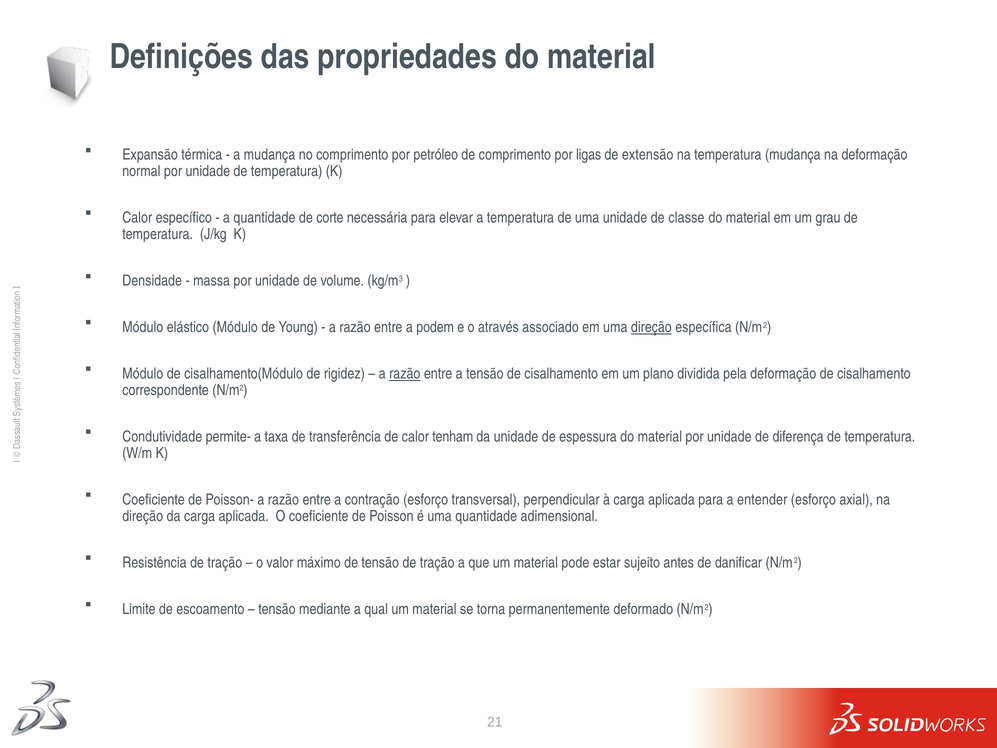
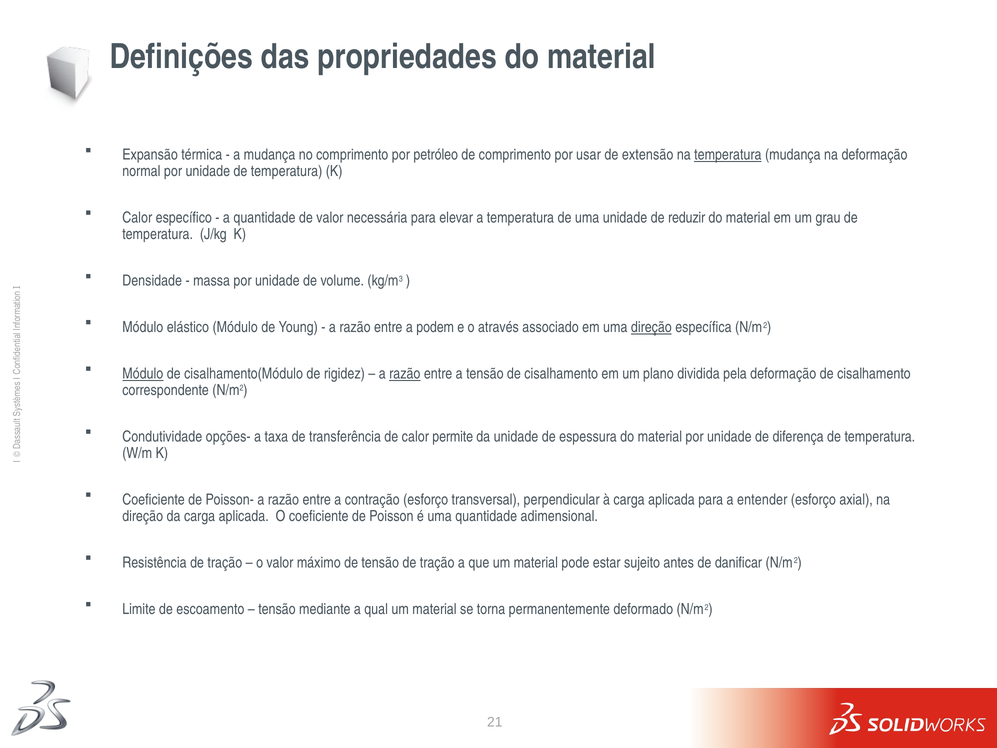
ligas: ligas -> usar (588, 155)
temperatura underline: none -> present (728, 155)
de corte: corte -> valor (330, 218)
classe: classe -> reduzir (687, 218)
Módulo underline: none -> present (143, 374)
permite-: permite- -> opções- (228, 436)
tenham: tenham -> permite (453, 436)
